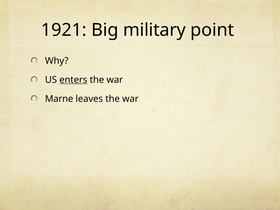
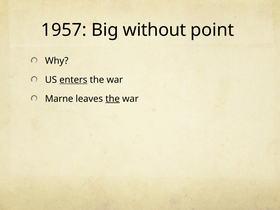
1921: 1921 -> 1957 (64, 30)
military: military -> without (155, 30)
the underline: none -> present (113, 99)
